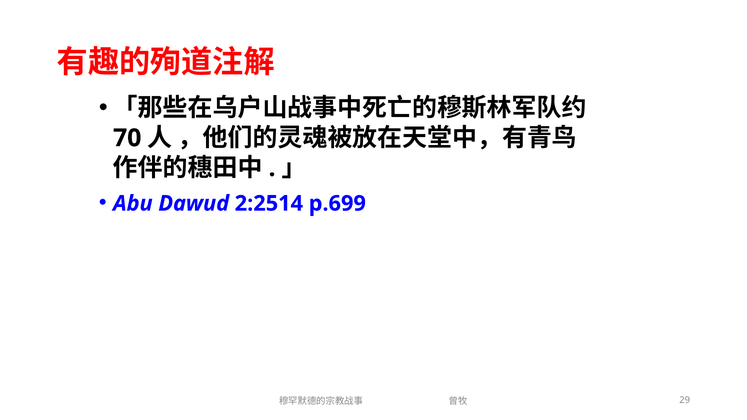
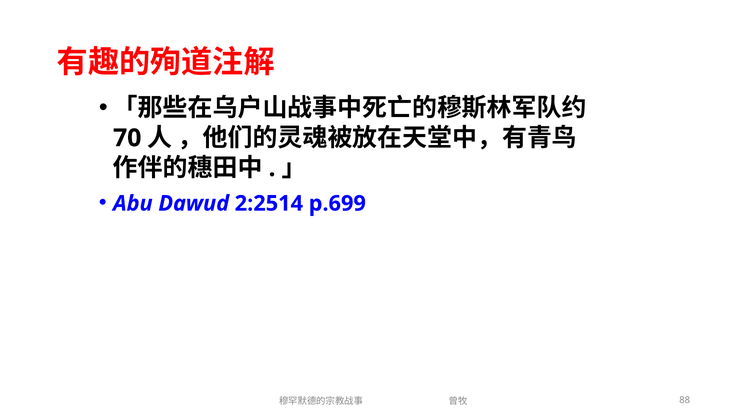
29: 29 -> 88 (685, 401)
